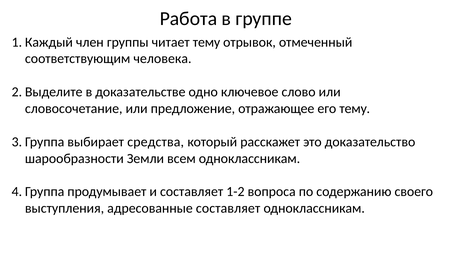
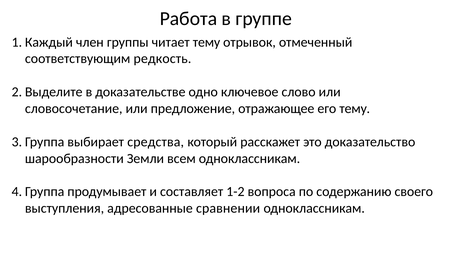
человека: человека -> редкость (162, 59)
адресованные составляет: составляет -> сравнении (228, 208)
